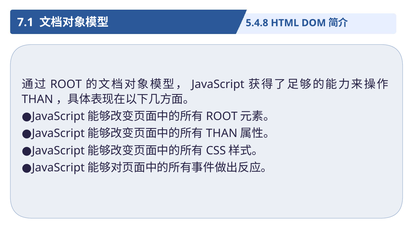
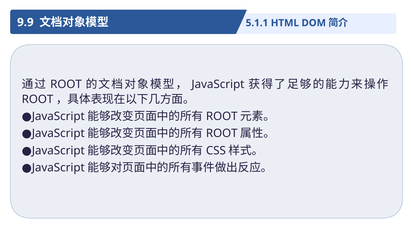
7.1: 7.1 -> 9.9 (25, 22)
5.4.8: 5.4.8 -> 5.1.1 (257, 23)
THAN: THAN -> ROOT (38, 99)
THAN: THAN -> ROOT (222, 134)
